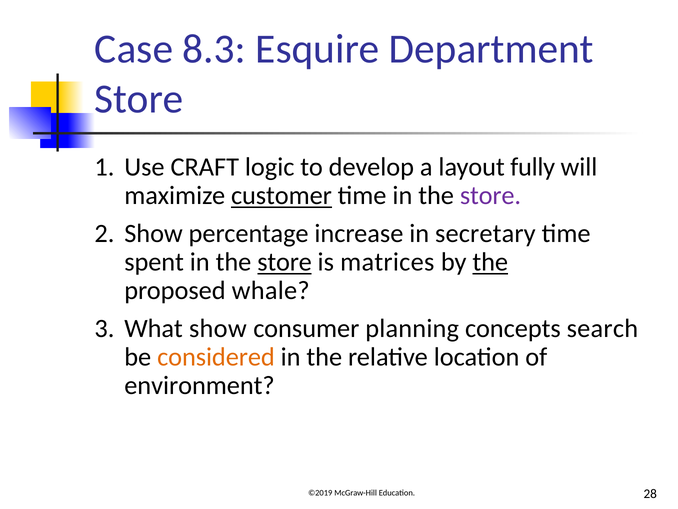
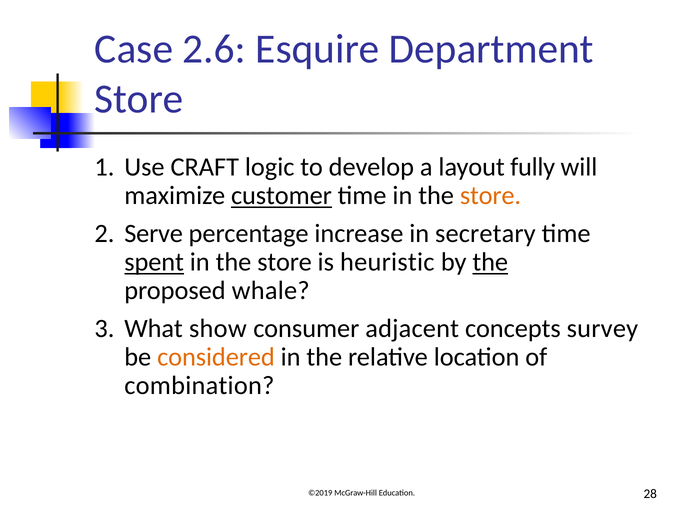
8.3: 8.3 -> 2.6 (214, 49)
store colour: purple -> orange (491, 196)
Show: Show -> Serve (154, 233)
spent underline: none -> present (154, 262)
store underline: present -> none (285, 262)
matrices: matrices -> heuristic (387, 262)
planning: planning -> adjacent (412, 328)
search: search -> survey (602, 328)
environment: environment -> combination (199, 385)
